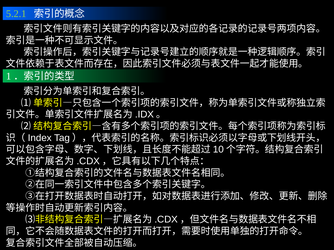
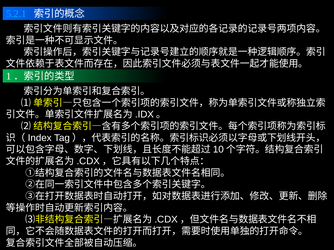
5.2.1 colour: light green -> light blue (16, 14)
